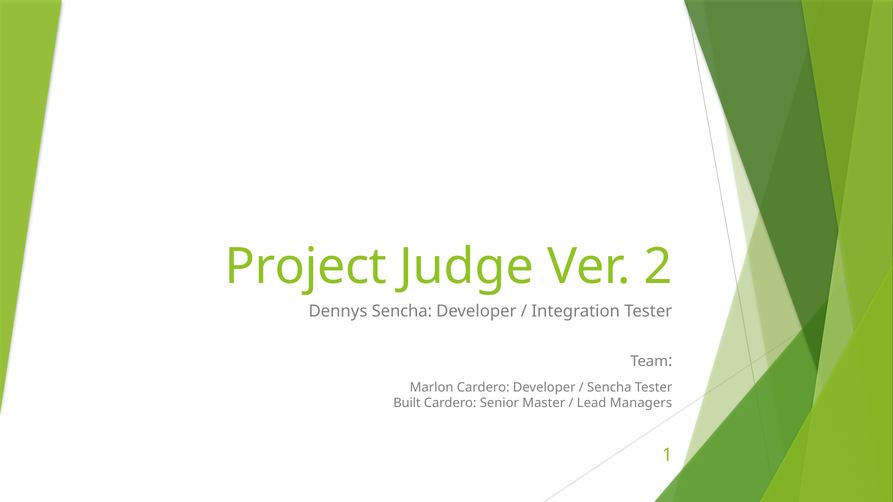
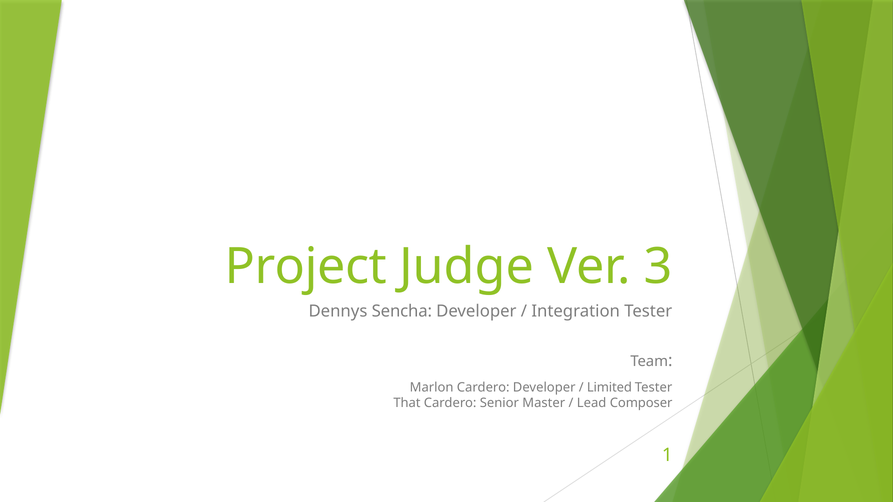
2: 2 -> 3 (658, 267)
Sencha: Sencha -> Limited (609, 388)
Built: Built -> That (407, 403)
Managers: Managers -> Composer (641, 403)
